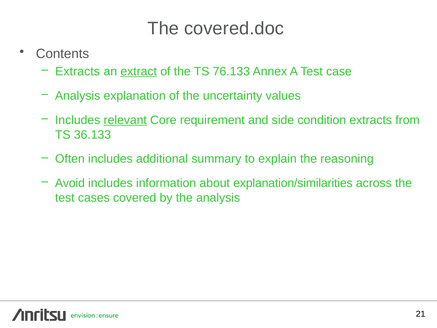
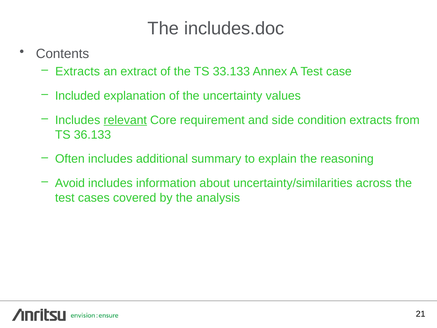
covered.doc: covered.doc -> includes.doc (234, 28)
extract underline: present -> none (139, 71)
76.133: 76.133 -> 33.133 (231, 71)
Analysis: Analysis -> Included (78, 96)
explanation/similarities: explanation/similarities -> uncertainty/similarities (293, 183)
